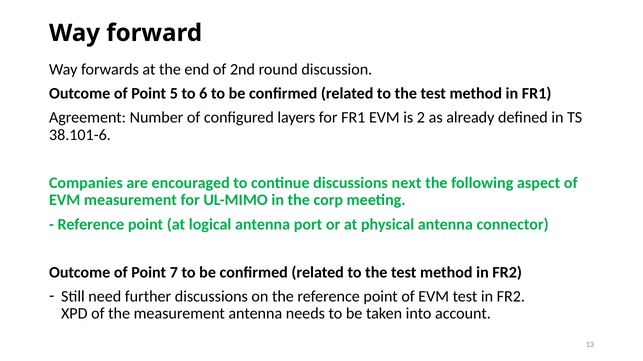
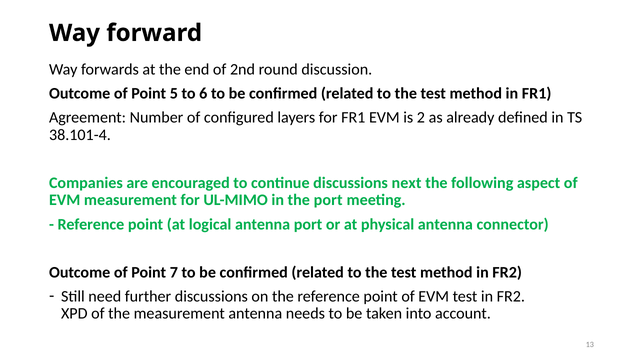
38.101-6: 38.101-6 -> 38.101-4 (80, 135)
the corp: corp -> port (328, 201)
